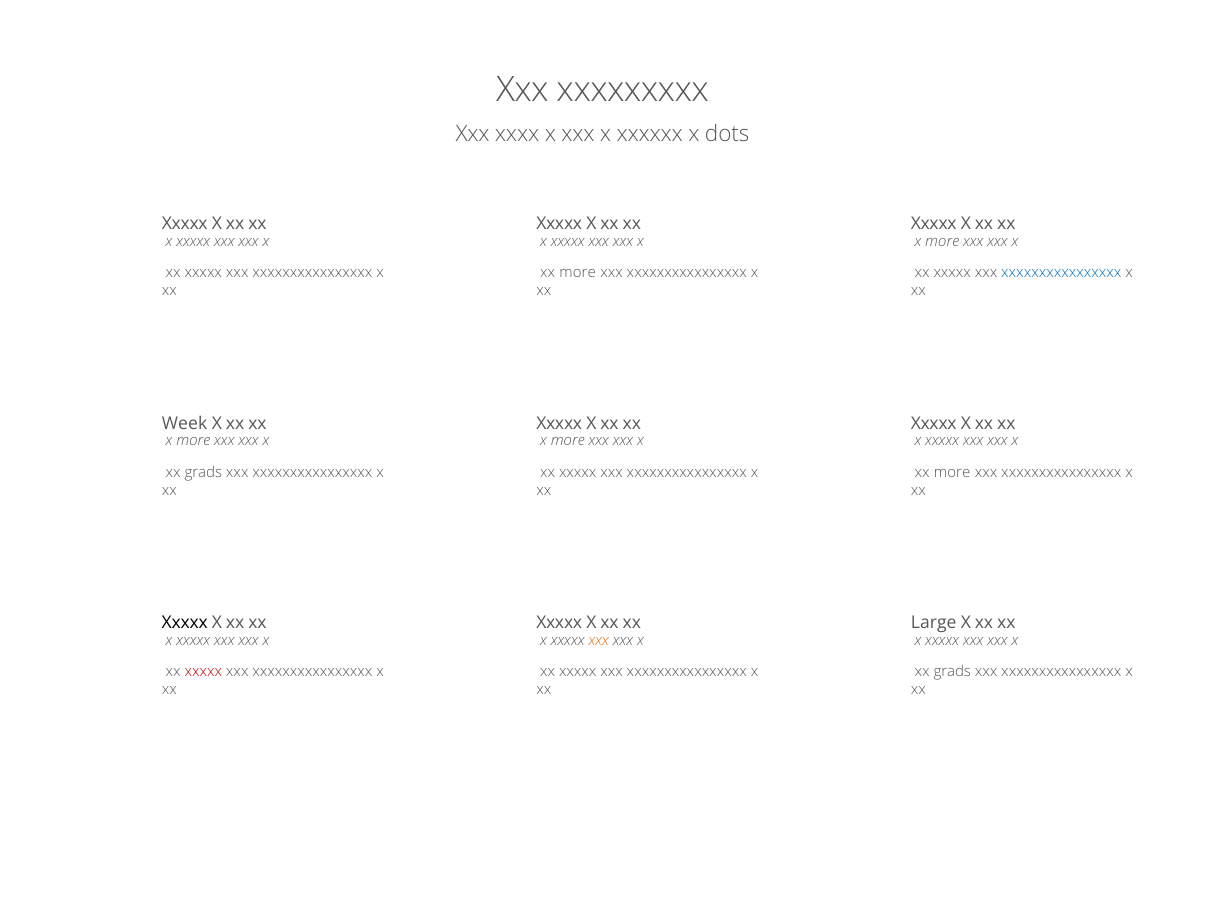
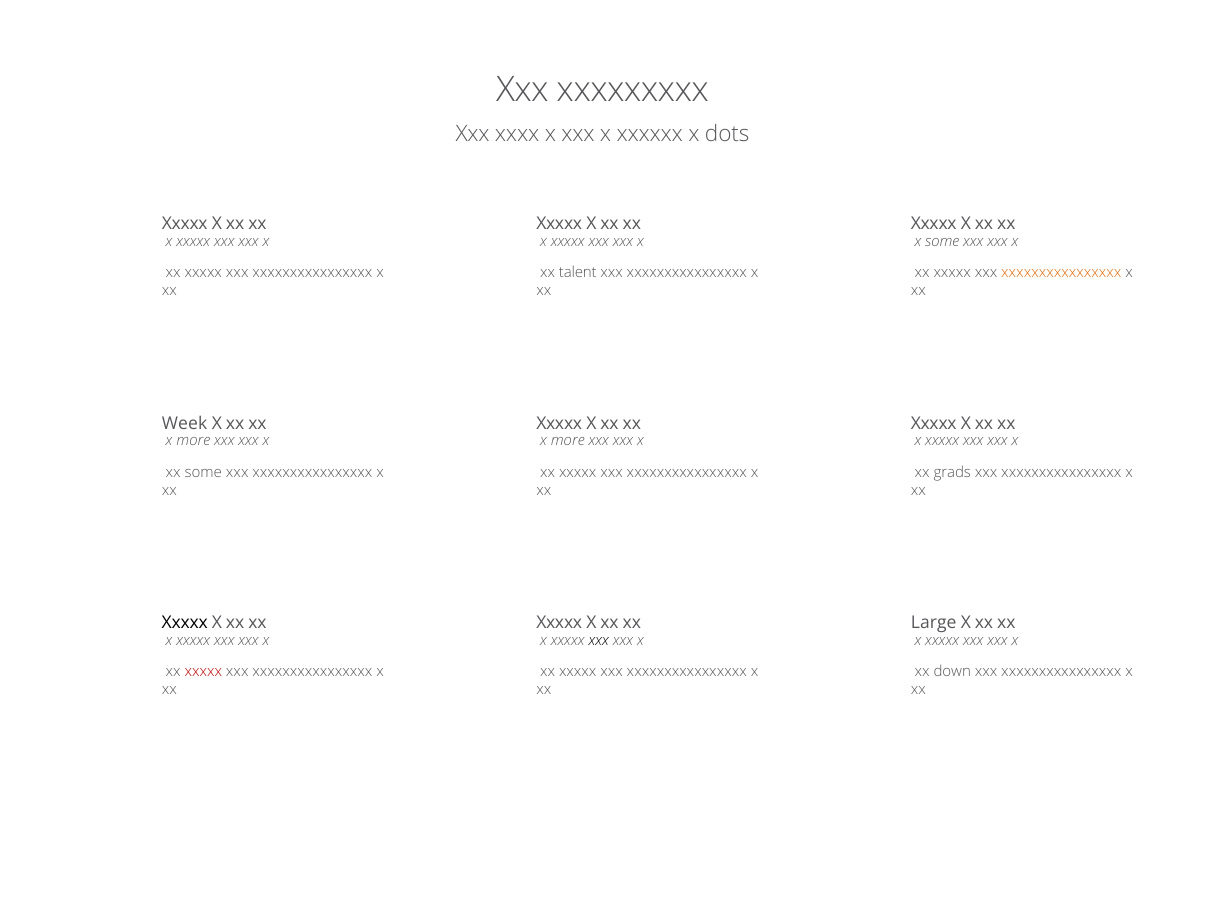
more: more -> some (942, 241)
more: more -> talent (578, 272)
xxxxxxxxxxxxxxxx colour: blue -> orange (1061, 272)
grads: grads -> some (203, 472)
more: more -> grads (952, 472)
xxx colour: orange -> black (599, 640)
grads: grads -> down (952, 671)
